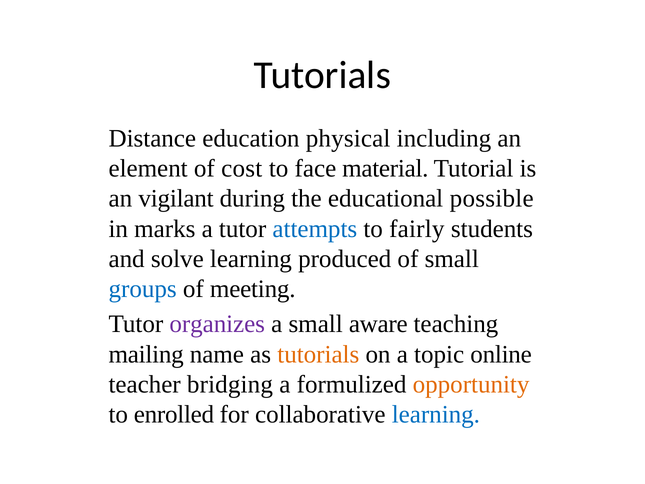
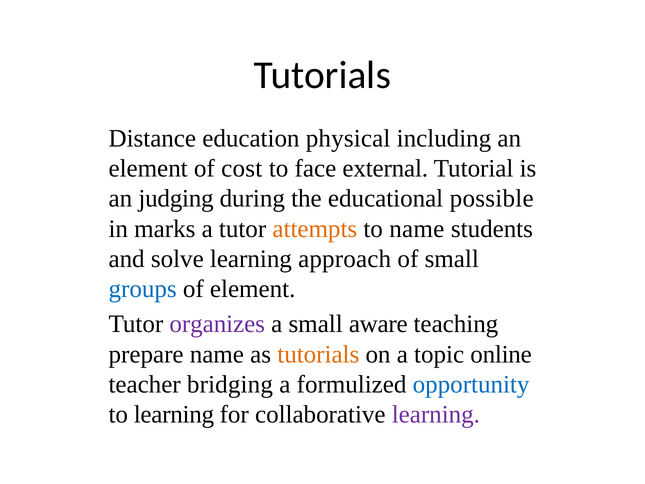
material: material -> external (385, 168)
vigilant: vigilant -> judging (176, 199)
attempts colour: blue -> orange (315, 229)
to fairly: fairly -> name (417, 229)
produced: produced -> approach (345, 259)
of meeting: meeting -> element (253, 289)
mailing: mailing -> prepare (146, 354)
opportunity colour: orange -> blue (471, 384)
to enrolled: enrolled -> learning (174, 414)
learning colour: blue -> purple (436, 414)
